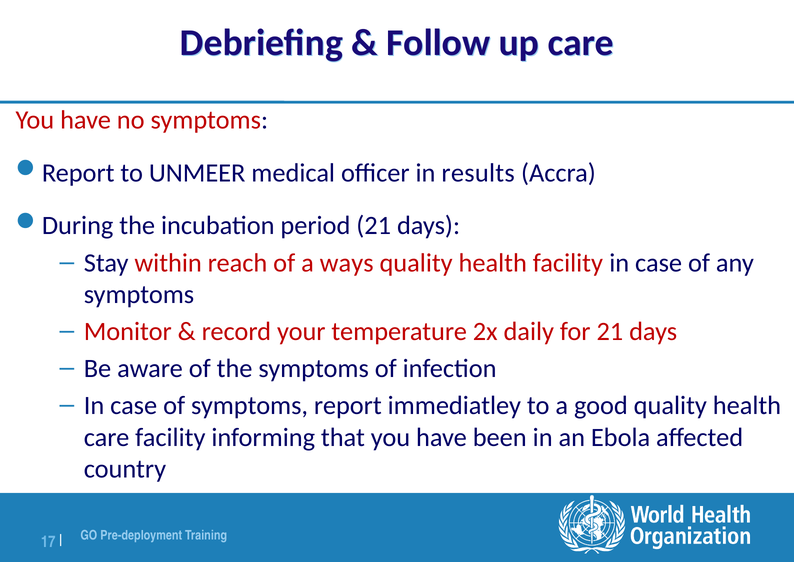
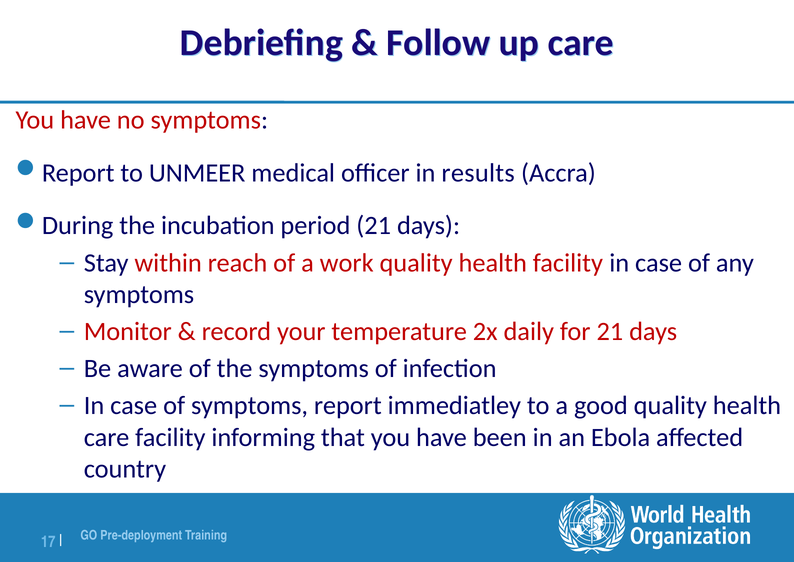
ways: ways -> work (347, 263)
